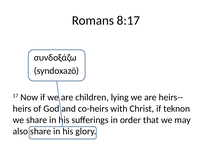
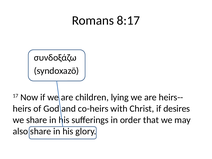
teknon: teknon -> desires (177, 109)
